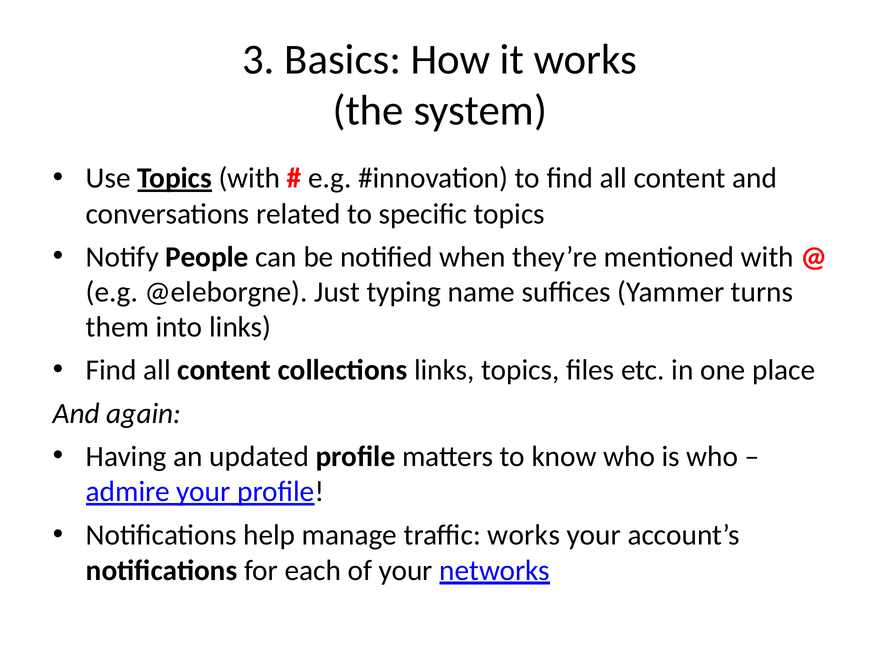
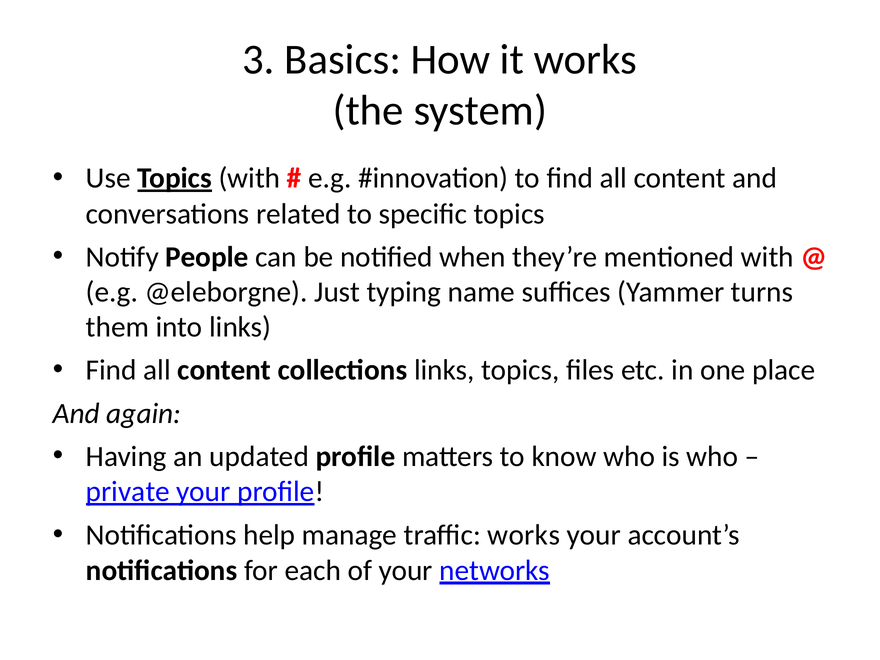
admire: admire -> private (128, 492)
